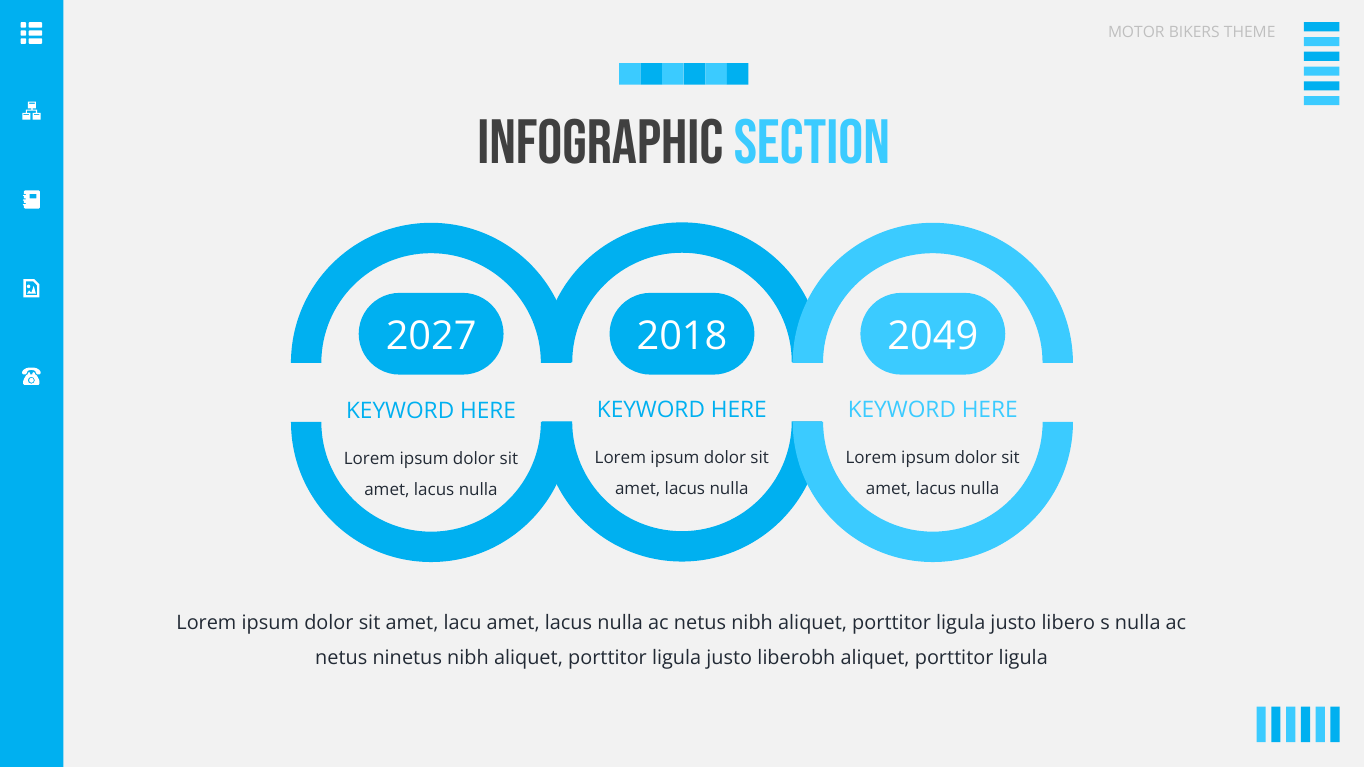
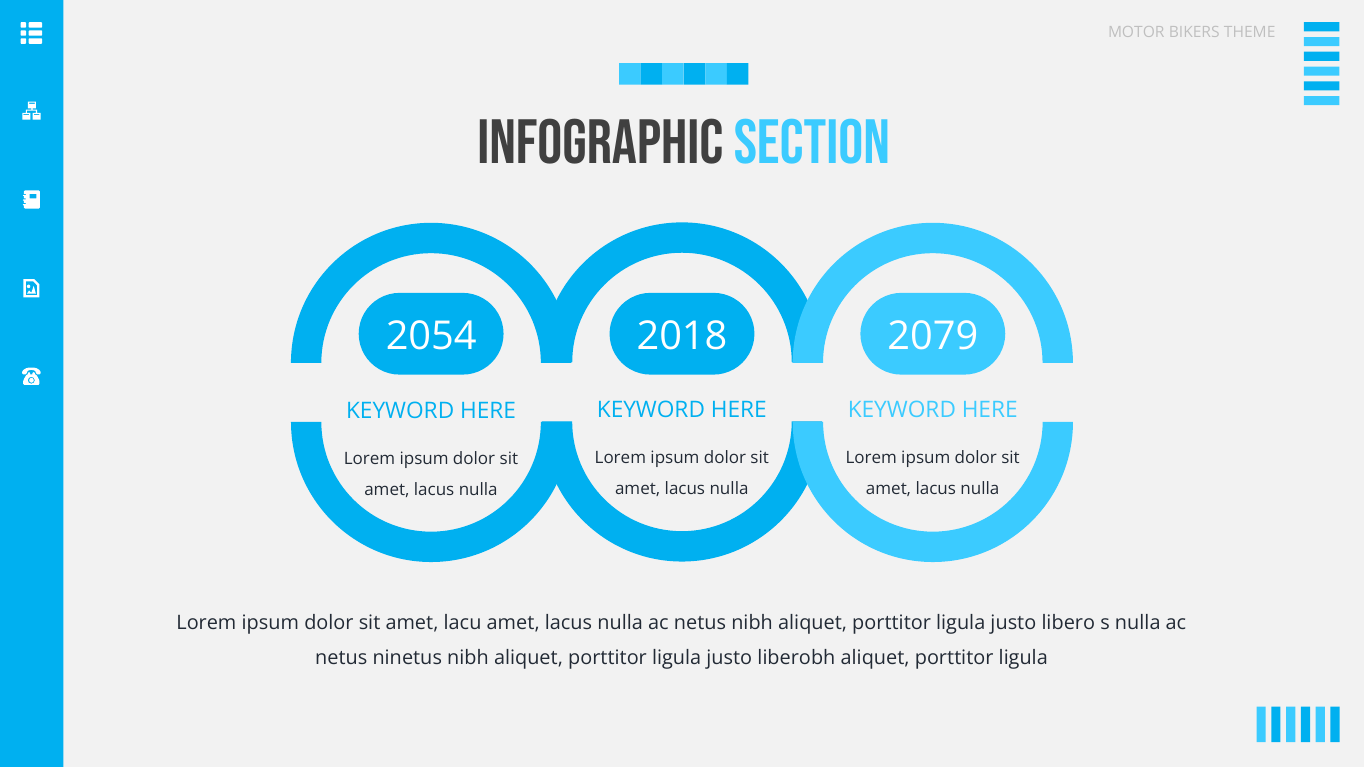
2027: 2027 -> 2054 (431, 337)
2049: 2049 -> 2079 (933, 337)
